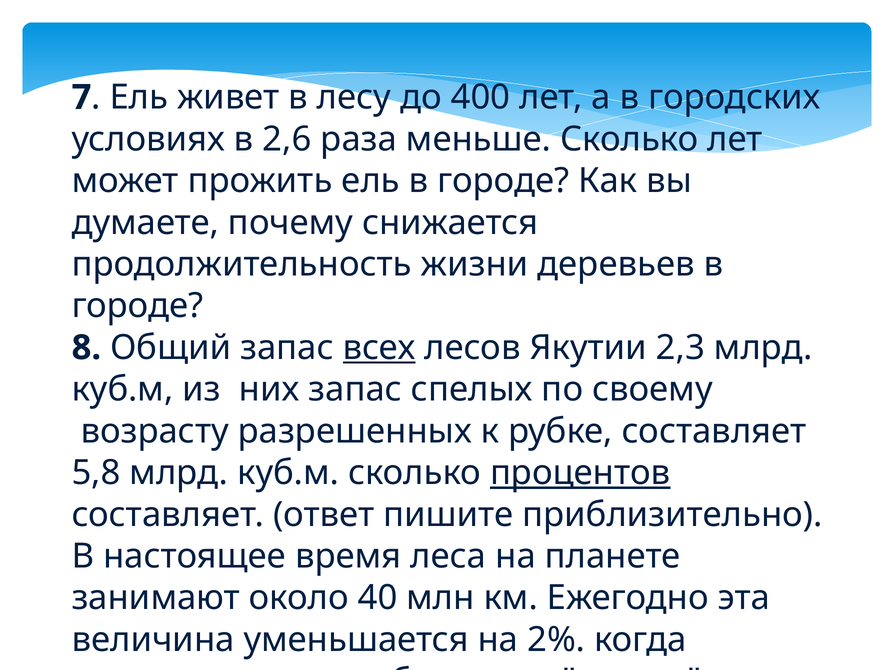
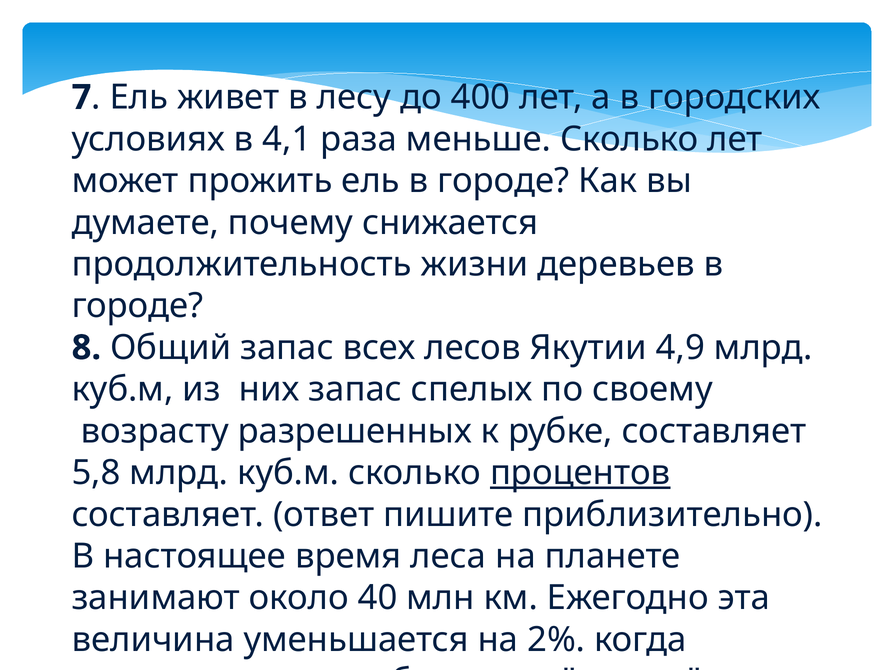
2,6: 2,6 -> 4,1 (287, 139)
всех underline: present -> none (379, 348)
2,3: 2,3 -> 4,9 (680, 348)
